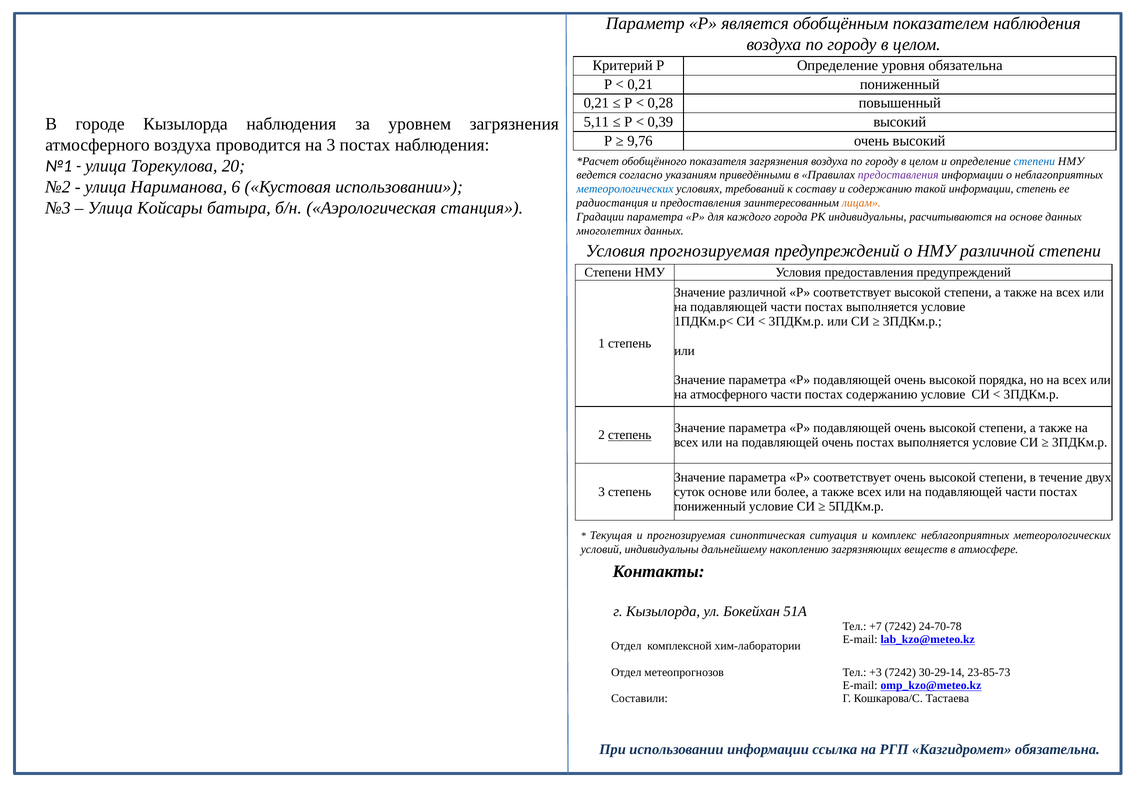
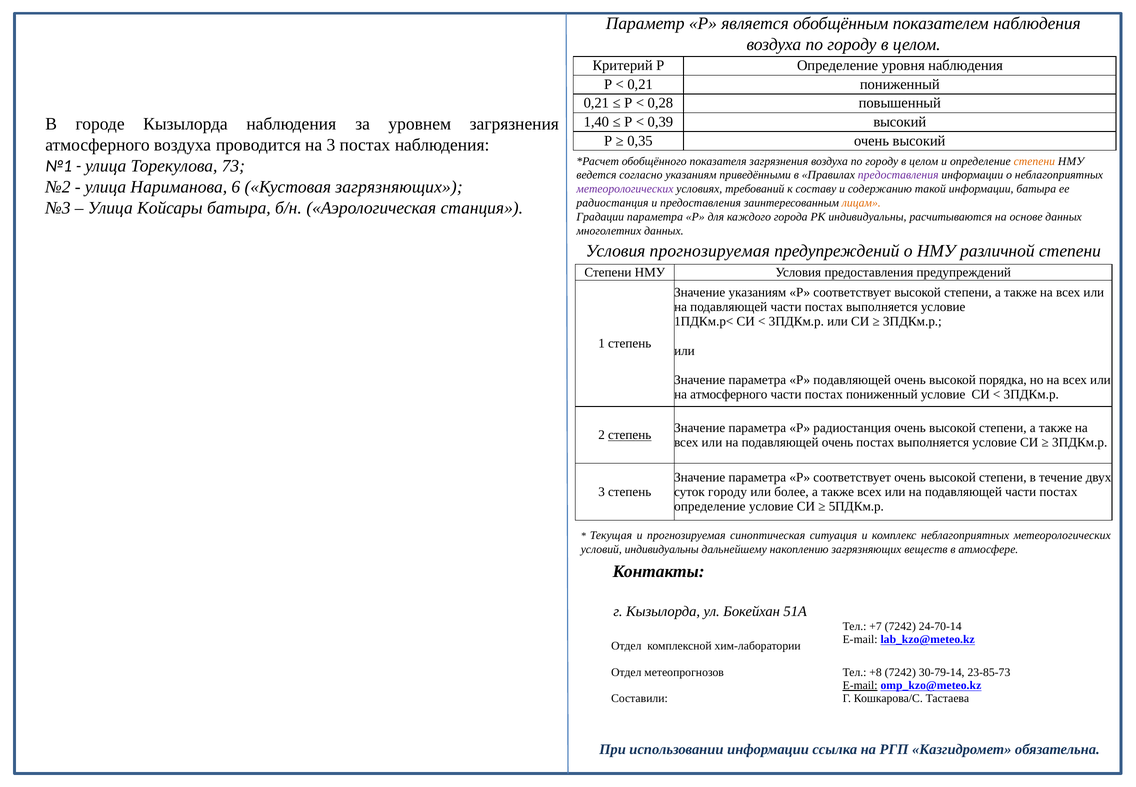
уровня обязательна: обязательна -> наблюдения (966, 66)
5,11: 5,11 -> 1,40 (596, 122)
9,76: 9,76 -> 0,35 (640, 141)
степени colour: blue -> orange (1034, 161)
20: 20 -> 73 (233, 166)
Кустовая использовании: использовании -> загрязняющих (399, 187)
метеорологических colour: blue -> purple (625, 189)
информации степень: степень -> батыра (1036, 189)
Значение различной: различной -> указаниям (757, 292)
постах содержанию: содержанию -> пониженный (882, 394)
подавляющей: подавляющей -> радиостанция (852, 427)
суток основе: основе -> городу (728, 492)
пониженный: пониженный -> определение (710, 506)
24-70-78: 24-70-78 -> 24-70-14 (940, 626)
+3: +3 -> +8 (876, 672)
30-29-14: 30-29-14 -> 30-79-14 (942, 672)
E-mail underline: none -> present (860, 685)
